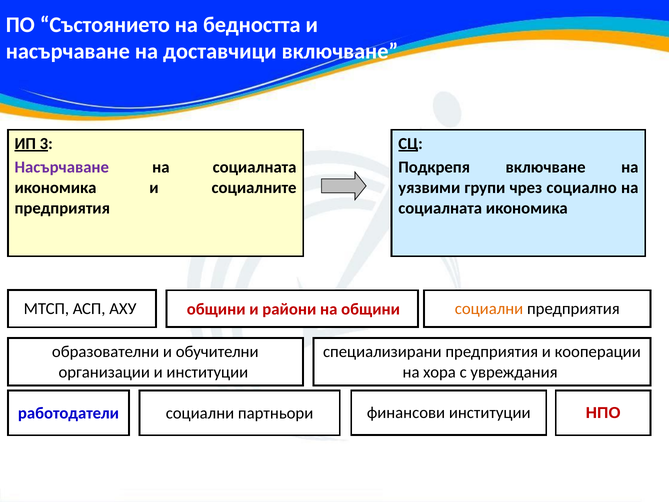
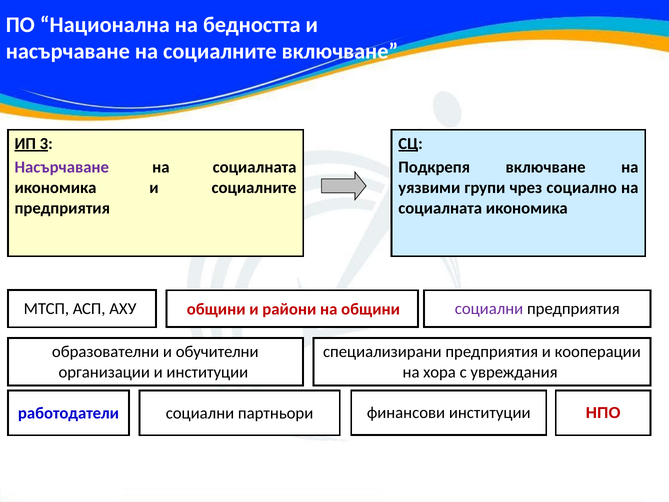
Състоянието: Състоянието -> Национална (105, 25)
на доставчици: доставчици -> социалните (220, 51)
социални colour: orange -> purple (489, 309)
